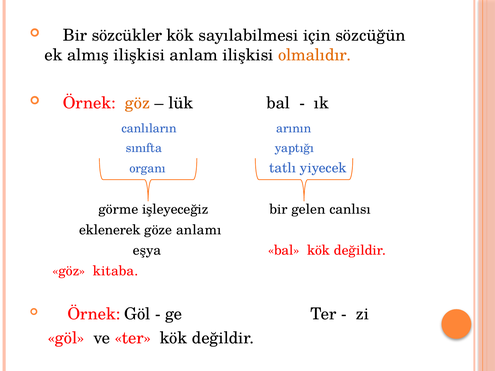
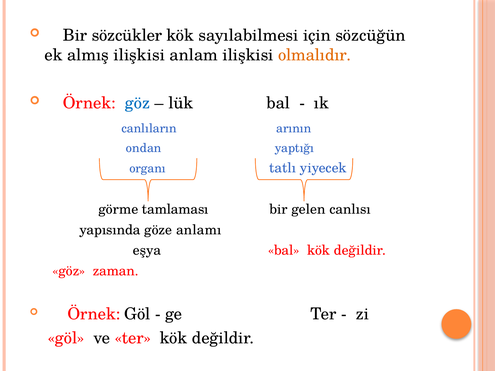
göz colour: orange -> blue (137, 103)
sınıfta: sınıfta -> ondan (144, 148)
işleyeceğiz: işleyeceğiz -> tamlaması (175, 209)
eklenerek: eklenerek -> yapısında (110, 230)
kitaba: kitaba -> zaman (116, 271)
